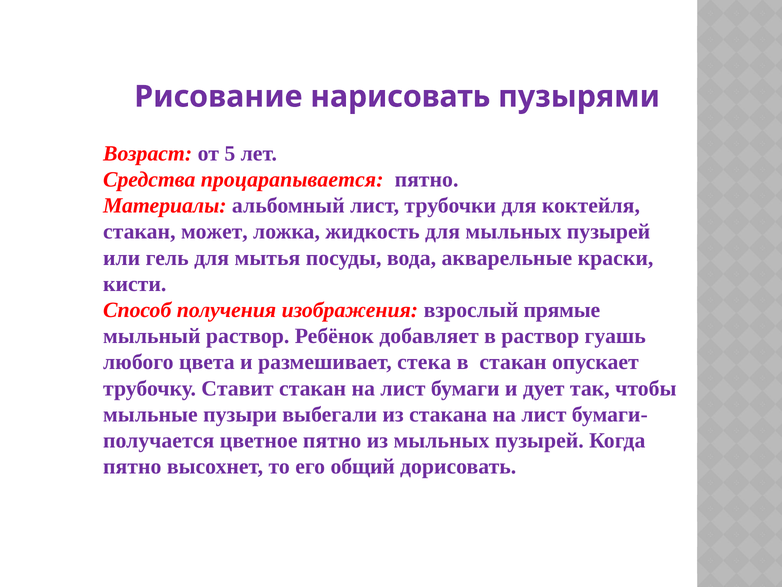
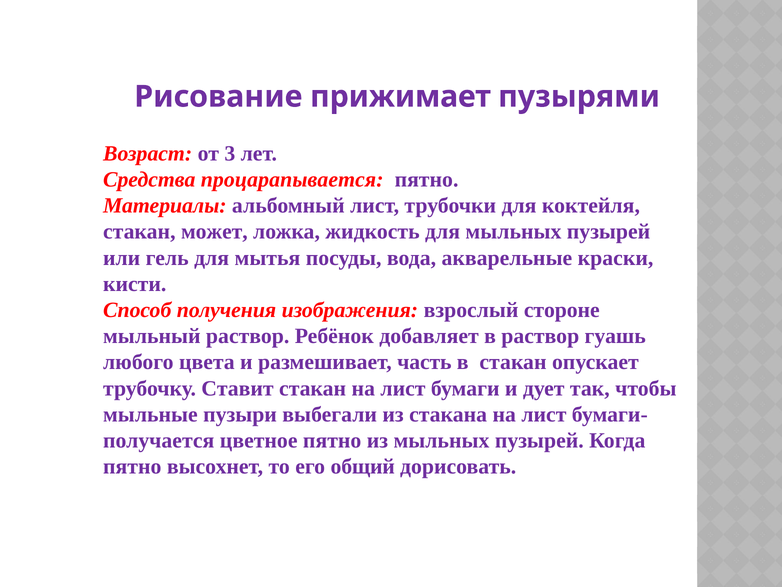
нарисовать: нарисовать -> прижимает (400, 97)
5: 5 -> 3 (230, 153)
прямые: прямые -> стороне (562, 310)
стека: стека -> часть (424, 362)
